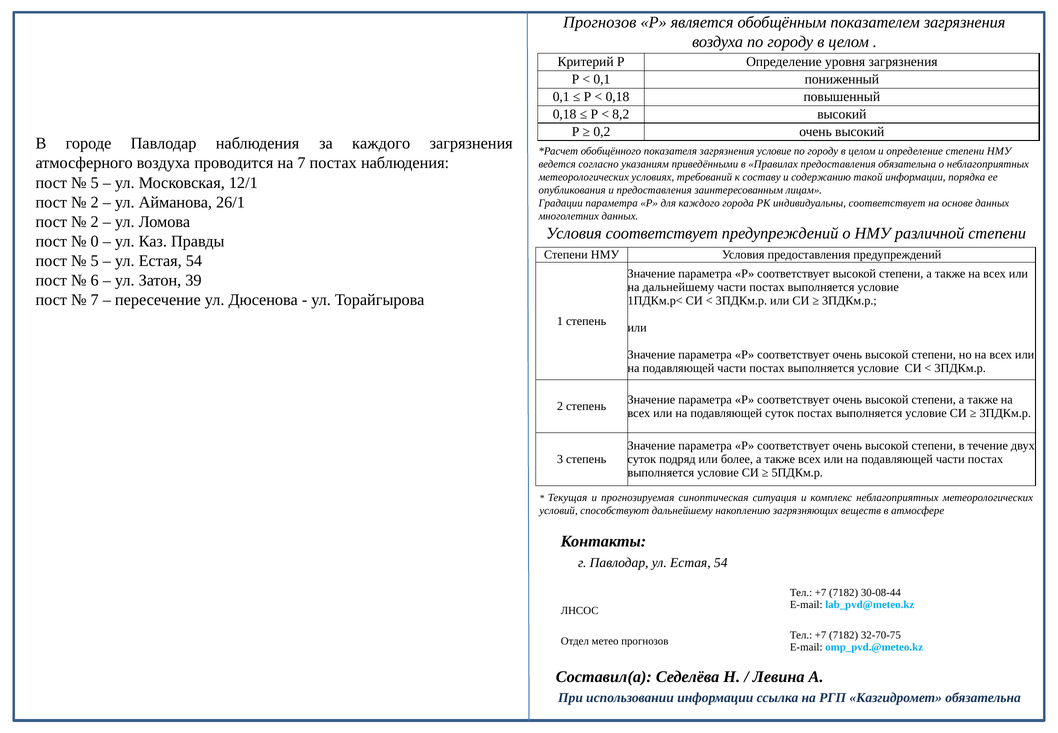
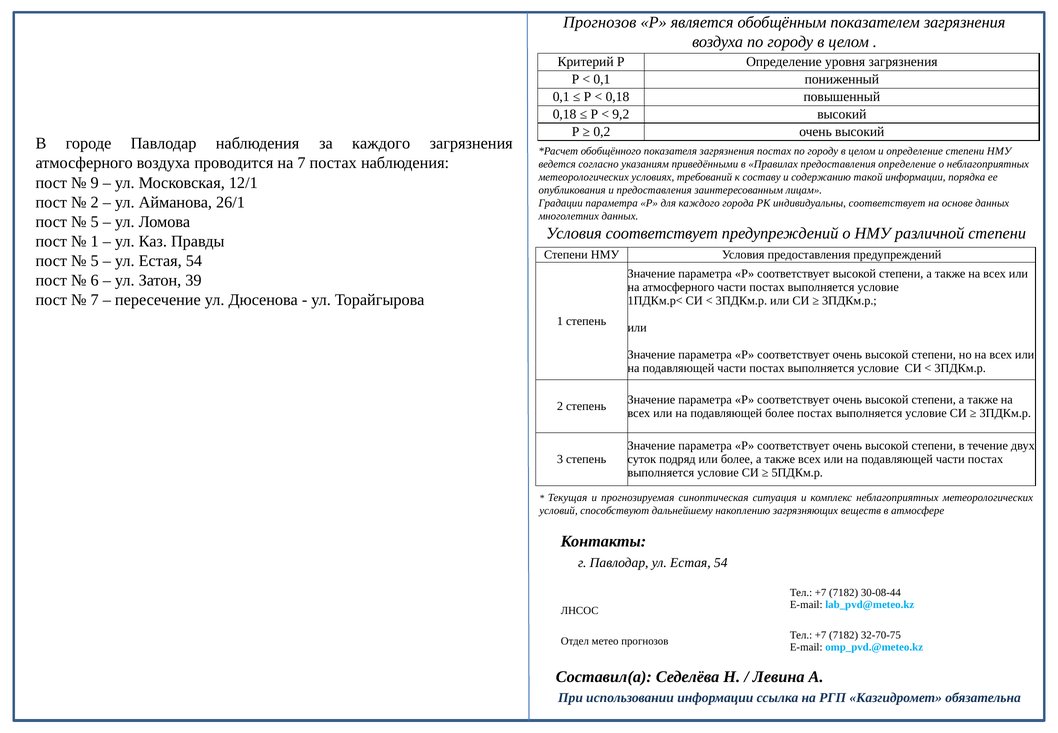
8,2: 8,2 -> 9,2 (621, 114)
загрязнения условие: условие -> постах (774, 151)
предоставления обязательна: обязательна -> определение (907, 164)
5: 5 -> 9 (95, 183)
2: 2 -> 5 (95, 222)
0: 0 -> 1 (95, 241)
на дальнейшему: дальнейшему -> атмосферного (678, 287)
подавляющей суток: суток -> более (780, 413)
